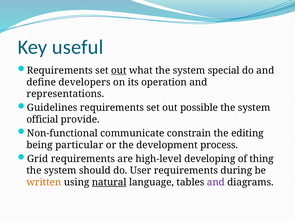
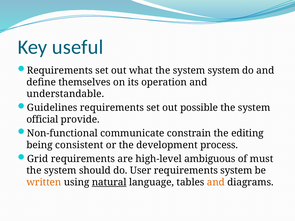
out underline: present -> none (119, 70)
system special: special -> system (224, 70)
developers: developers -> themselves (85, 82)
representations: representations -> understandable (65, 94)
particular: particular -> consistent (79, 145)
developing: developing -> ambiguous (210, 159)
thing: thing -> must (261, 159)
requirements during: during -> system (236, 171)
and colour: purple -> orange (216, 183)
